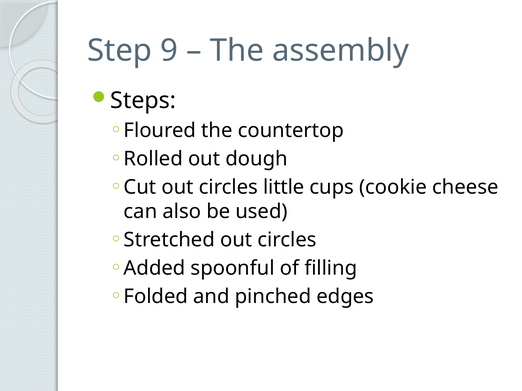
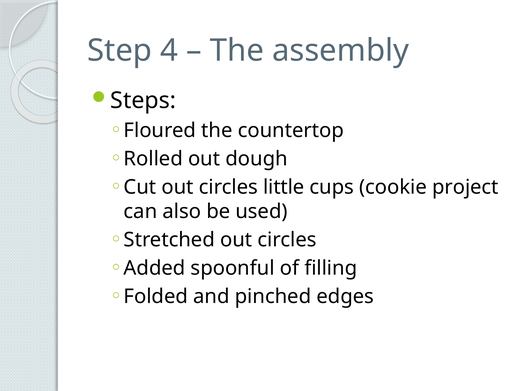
9: 9 -> 4 (169, 50)
cheese: cheese -> project (465, 187)
